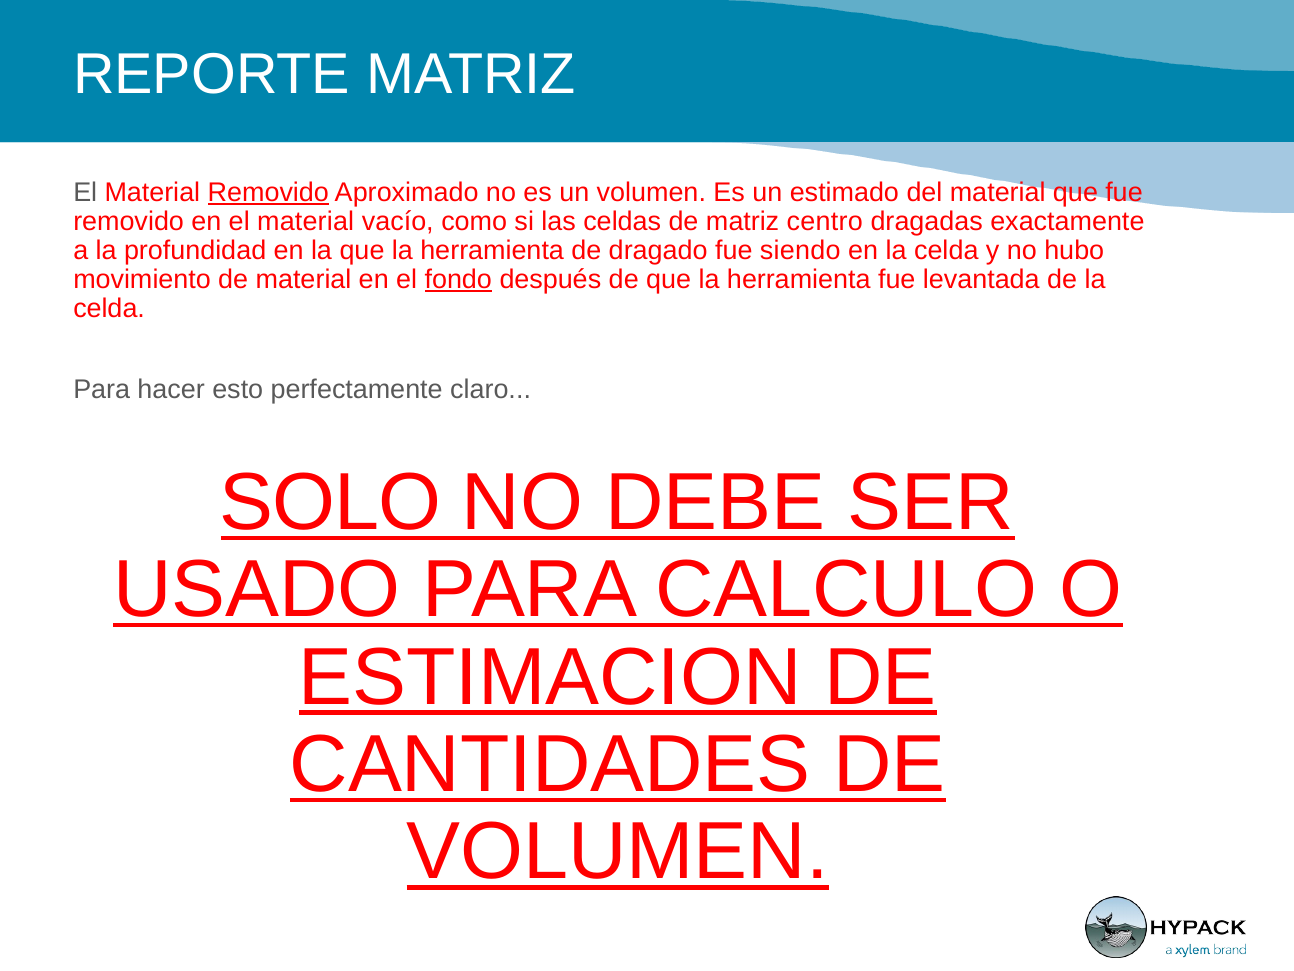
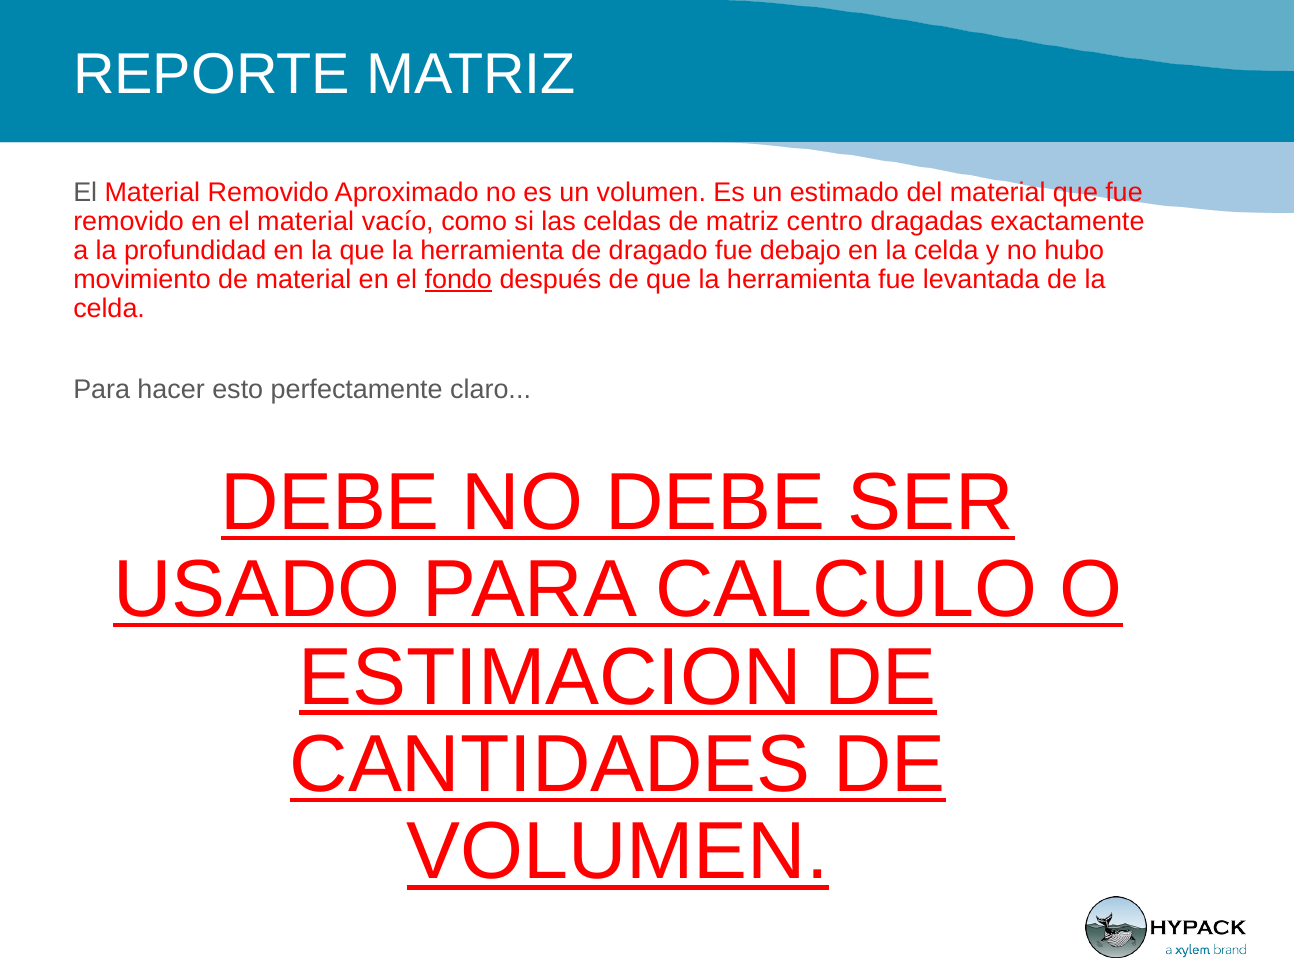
Removido underline: present -> none (268, 192)
siendo: siendo -> debajo (800, 250)
SOLO: SOLO -> DEBE (330, 502)
